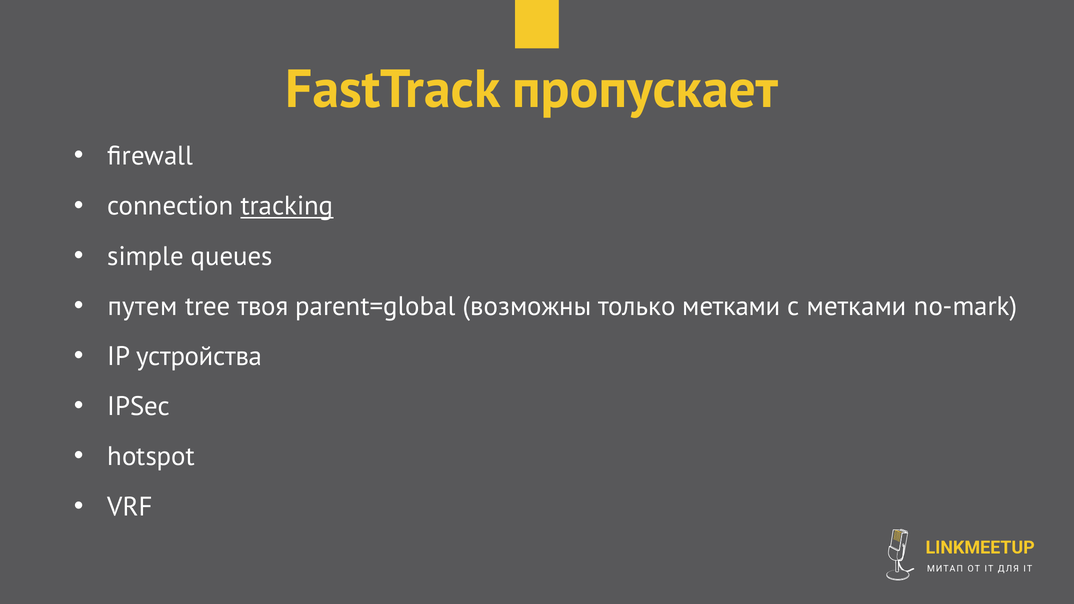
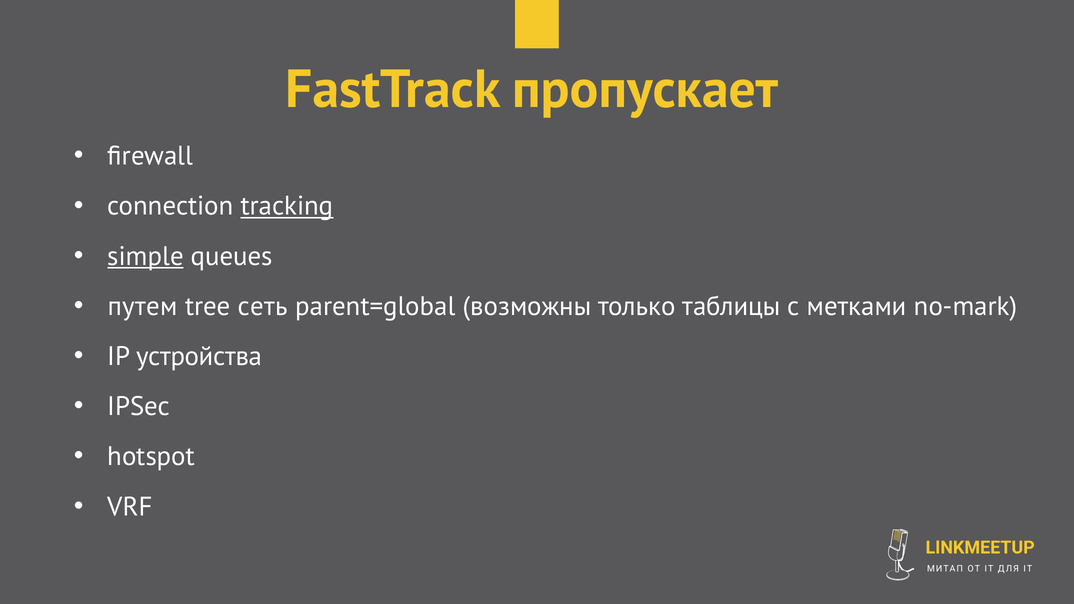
simple underline: none -> present (146, 256)
твоя: твоя -> сеть (263, 306)
только метками: метками -> таблицы (731, 306)
